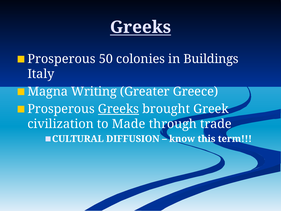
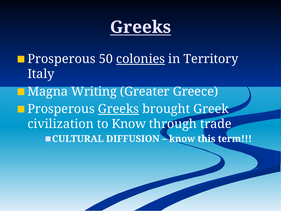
colonies underline: none -> present (141, 59)
Buildings: Buildings -> Territory (211, 59)
to Made: Made -> Know (129, 124)
